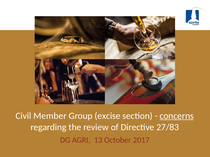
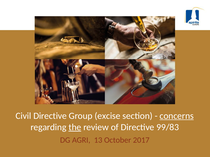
Civil Member: Member -> Directive (50, 116)
the underline: none -> present (75, 128)
27/83: 27/83 -> 99/83 (168, 128)
